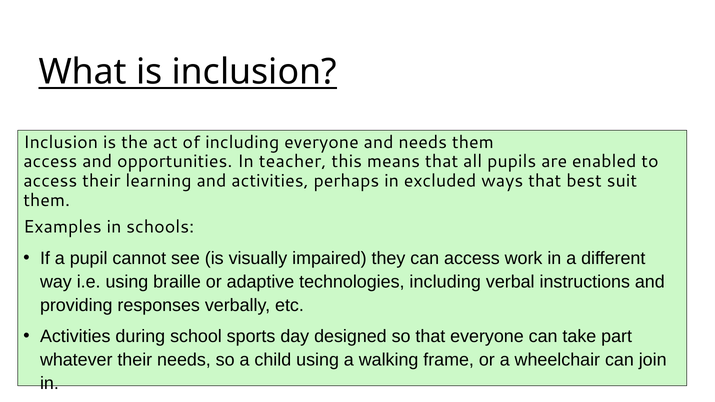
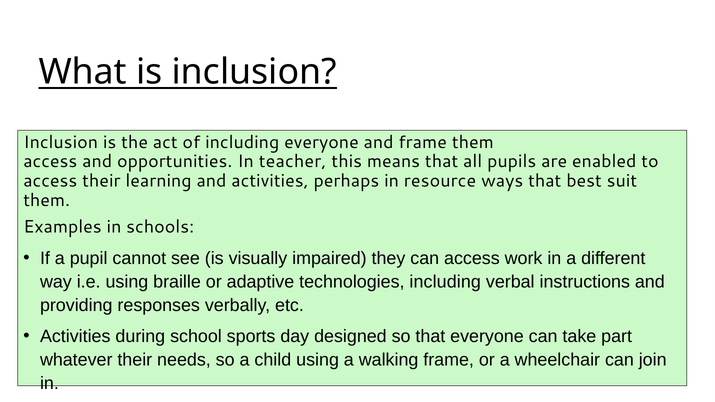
and needs: needs -> frame (423, 142)
excluded: excluded -> resource (440, 181)
